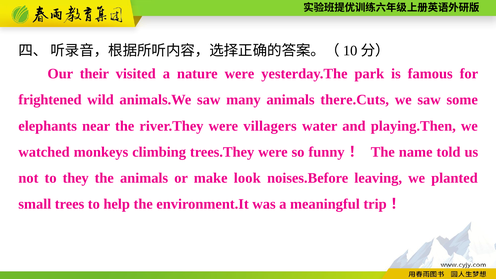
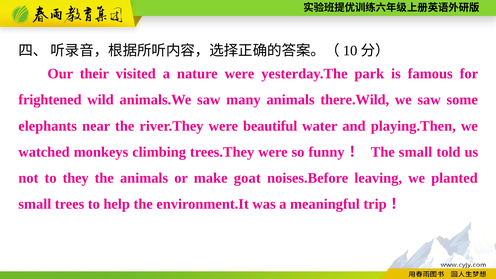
there.Cuts: there.Cuts -> there.Wild (355, 100)
villagers: villagers -> beautiful (270, 126)
The name: name -> small (416, 152)
look: look -> goat (247, 178)
